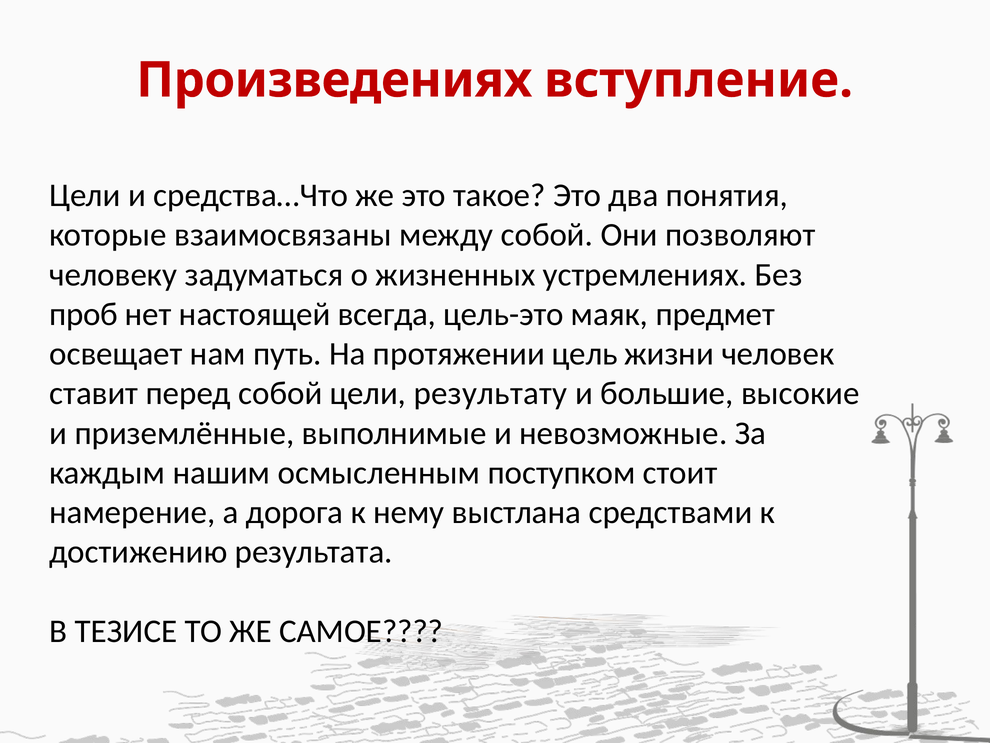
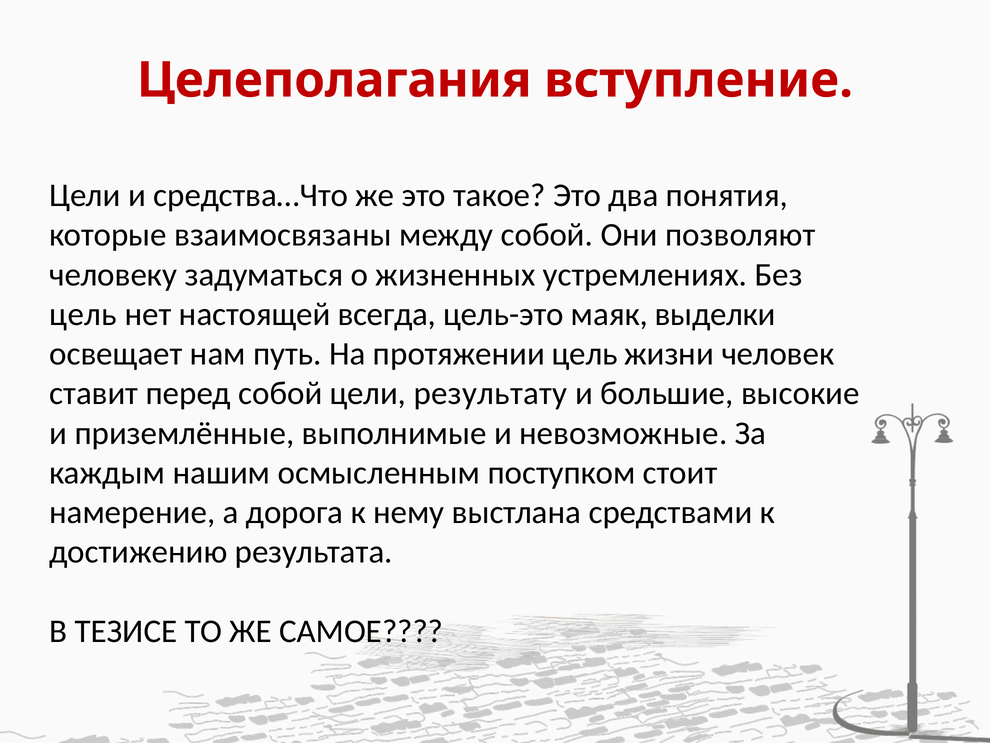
Произведениях: Произведениях -> Целеполагания (334, 80)
проб: проб -> цель (83, 314)
предмет: предмет -> выделки (715, 314)
